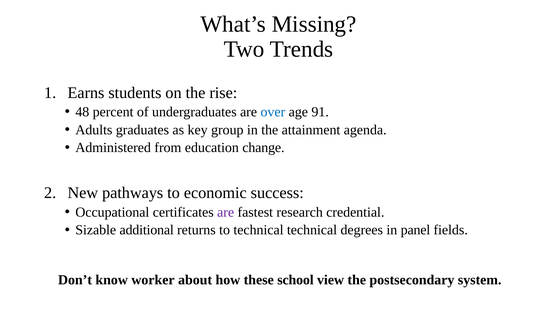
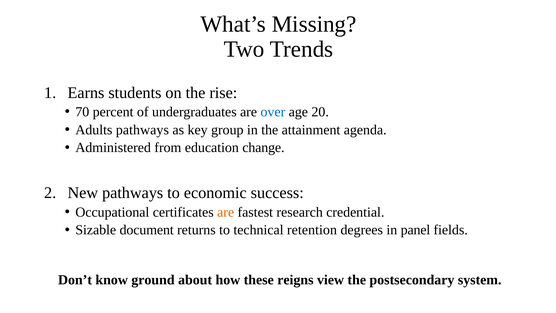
48: 48 -> 70 (82, 112)
91: 91 -> 20 (320, 112)
Adults graduates: graduates -> pathways (142, 130)
are colour: purple -> orange (226, 212)
additional: additional -> document (147, 230)
technical technical: technical -> retention (312, 230)
worker: worker -> ground (153, 280)
school: school -> reigns (295, 280)
